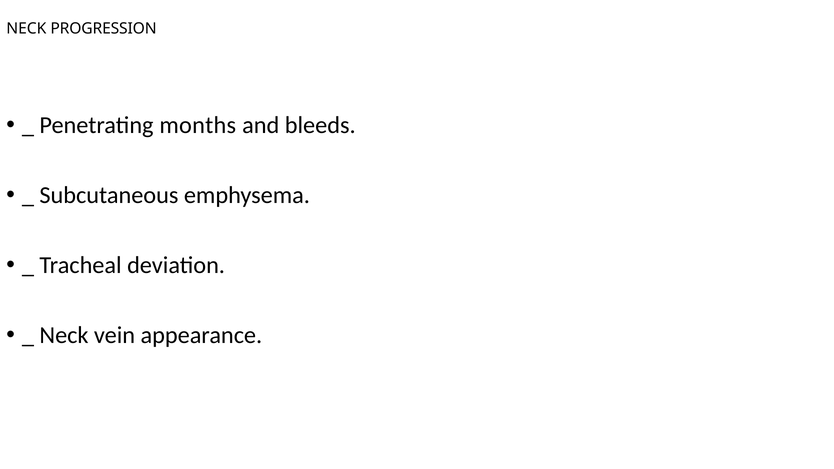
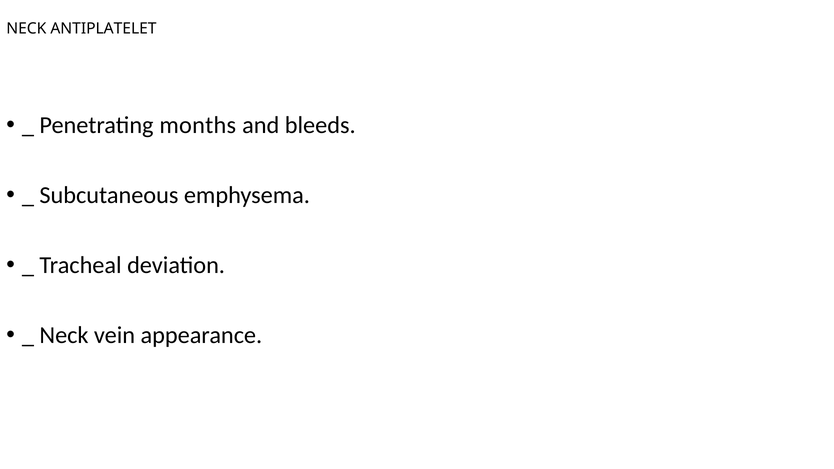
PROGRESSION: PROGRESSION -> ANTIPLATELET (103, 28)
